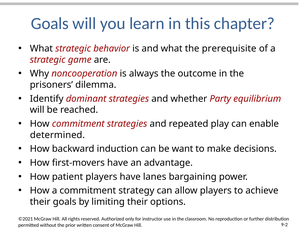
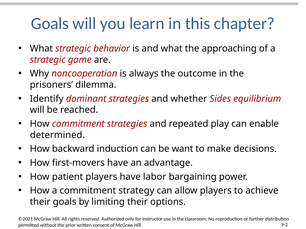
prerequisite: prerequisite -> approaching (229, 49)
Party: Party -> Sides (220, 99)
lanes: lanes -> labor (155, 177)
